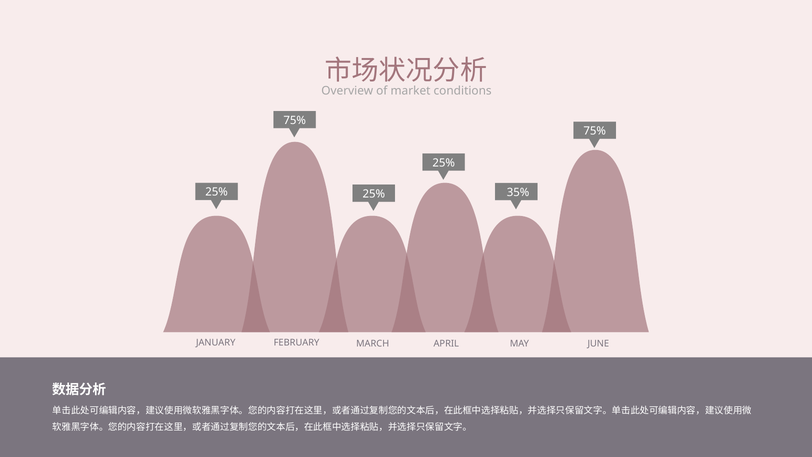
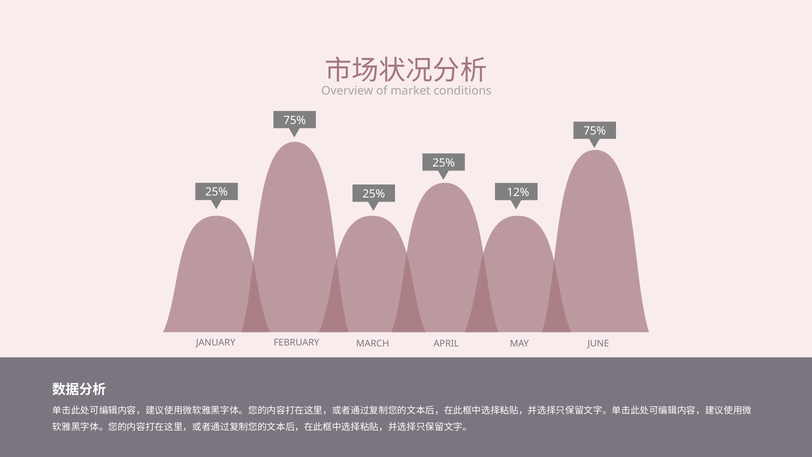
35%: 35% -> 12% (518, 192)
